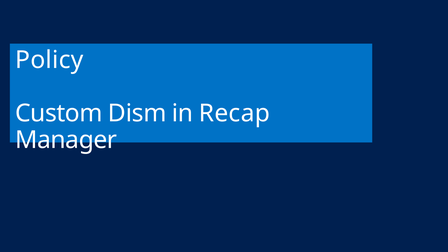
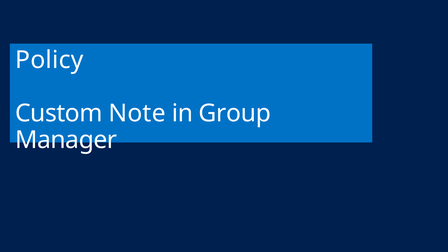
Dism: Dism -> Note (137, 113)
Recap: Recap -> Group (235, 113)
